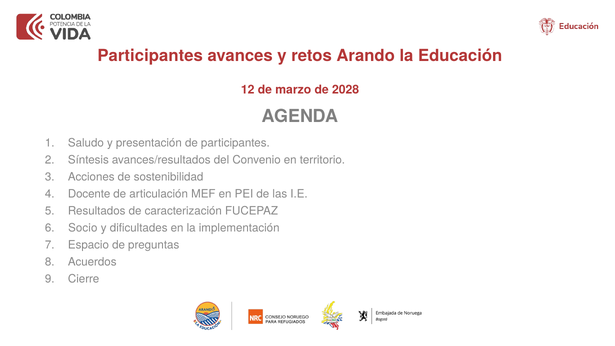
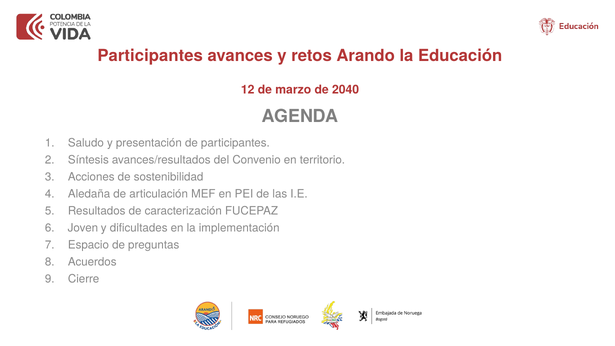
2028: 2028 -> 2040 (346, 89)
Docente: Docente -> Aledaña (89, 194)
Socio: Socio -> Joven (83, 228)
